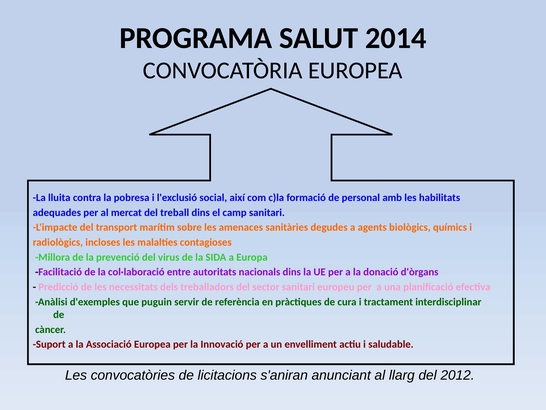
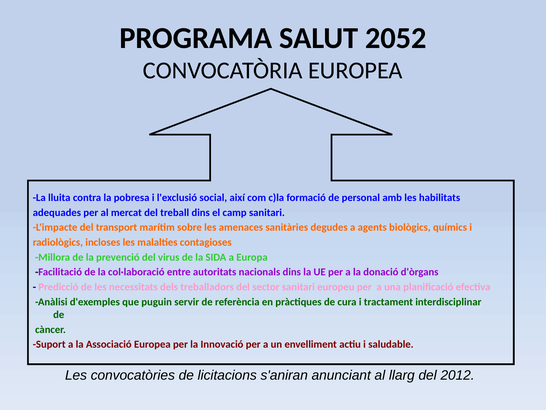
2014: 2014 -> 2052 (396, 38)
